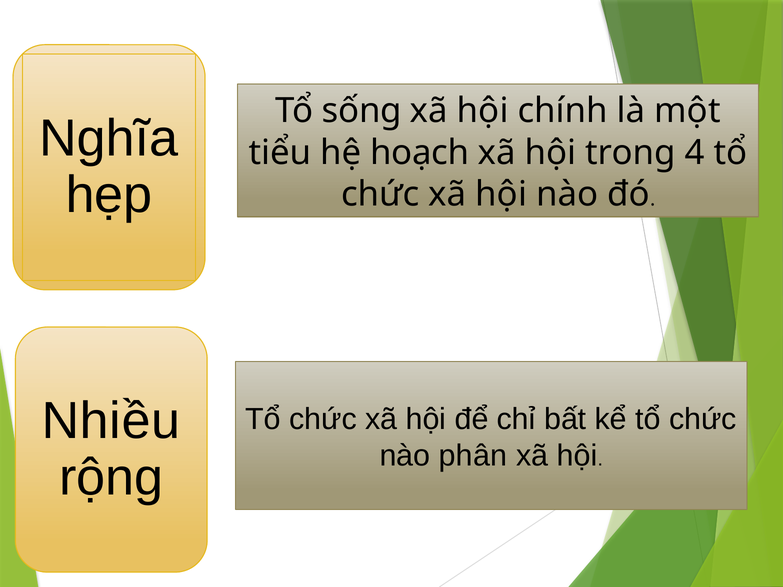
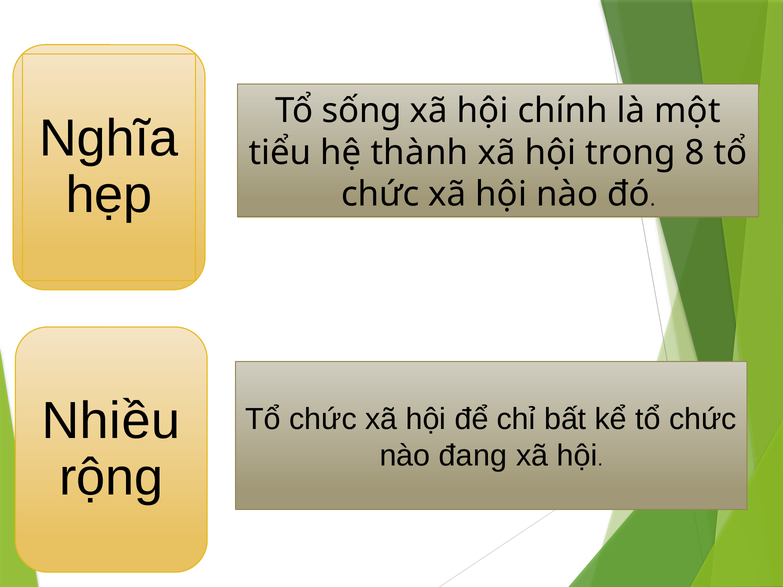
hoạch: hoạch -> thành (419, 153)
4: 4 -> 8 (695, 153)
phân: phân -> đang (473, 456)
